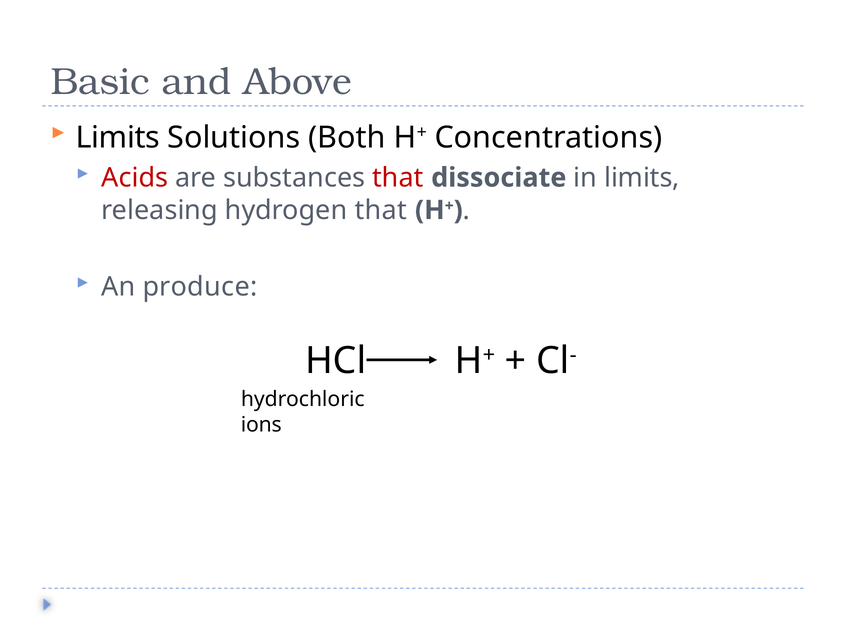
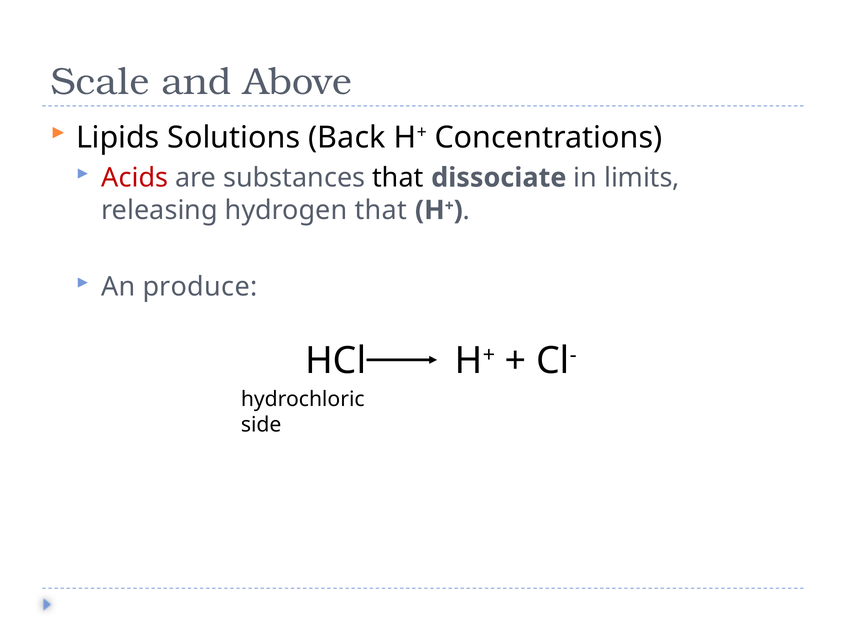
Basic: Basic -> Scale (100, 82)
Limits: Limits -> Lipids (118, 137)
Both: Both -> Back (347, 137)
that colour: red -> black (398, 178)
ions: ions -> side (261, 424)
